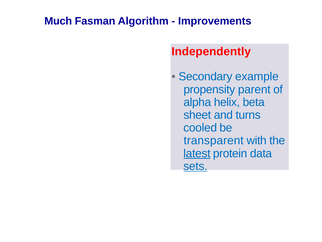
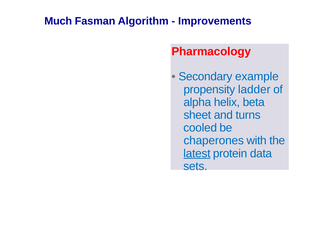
Independently: Independently -> Pharmacology (211, 51)
parent: parent -> ladder (254, 89)
transparent: transparent -> chaperones (214, 140)
sets underline: present -> none (195, 166)
